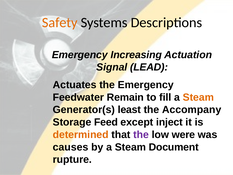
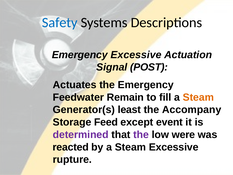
Safety colour: orange -> blue (60, 23)
Emergency Increasing: Increasing -> Excessive (136, 55)
LEAD: LEAD -> POST (149, 67)
inject: inject -> event (169, 122)
determined colour: orange -> purple (81, 134)
causes: causes -> reacted (71, 147)
Steam Document: Document -> Excessive (174, 147)
